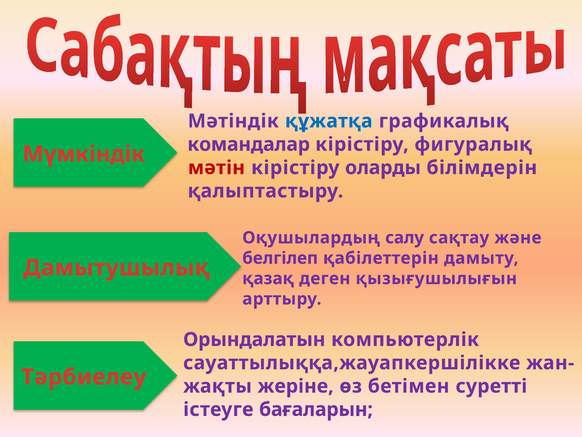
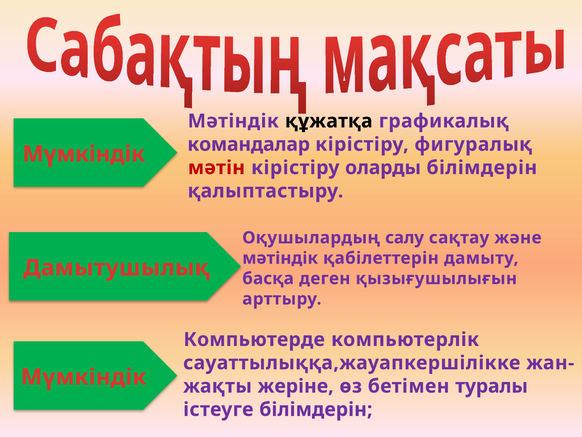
құжатқа colour: blue -> black (329, 121)
белгілеп: белгілеп -> мәтіндік (280, 258)
қазақ: қазақ -> басқа (268, 278)
Орындалатын: Орындалатын -> Компьютерде (254, 339)
Тәрбиелеу: Тәрбиелеу -> Мүмкіндік (84, 377)
суретті: суретті -> туралы (492, 386)
істеуге бағаларын: бағаларын -> білімдерін (316, 409)
